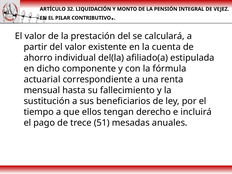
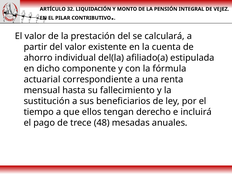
51: 51 -> 48 (102, 123)
